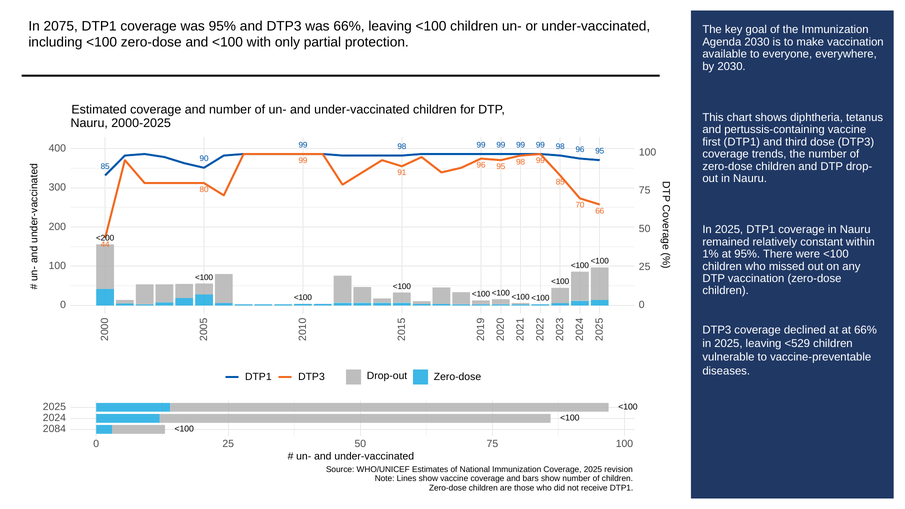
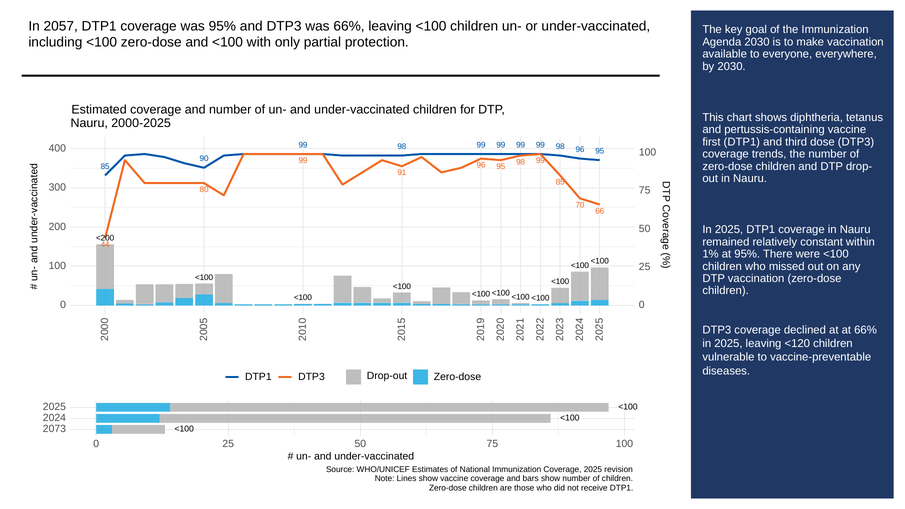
2075: 2075 -> 2057 (61, 26)
<529: <529 -> <120 (797, 344)
2084: 2084 -> 2073 (54, 429)
